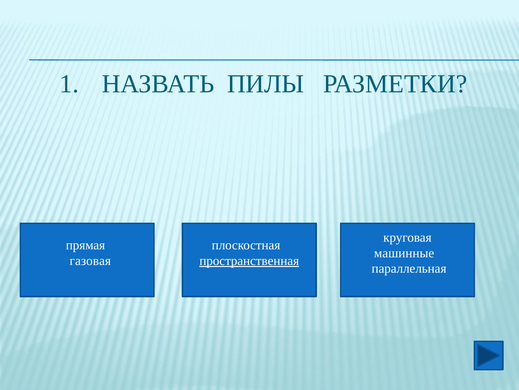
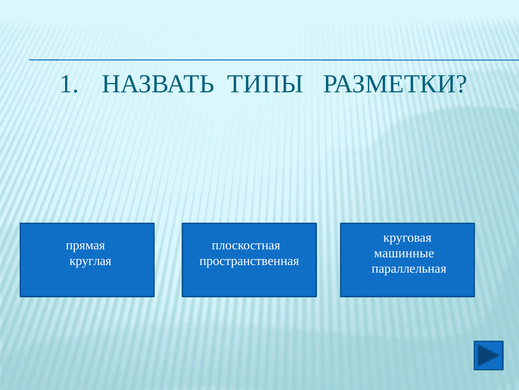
ПИЛЫ: ПИЛЫ -> ТИПЫ (265, 84)
газовая: газовая -> круглая (90, 260)
пространственная underline: present -> none (249, 260)
